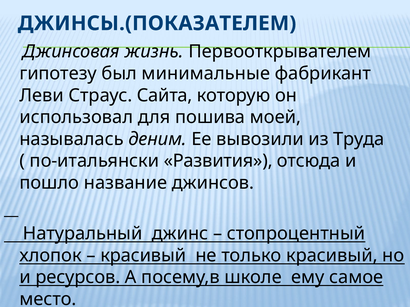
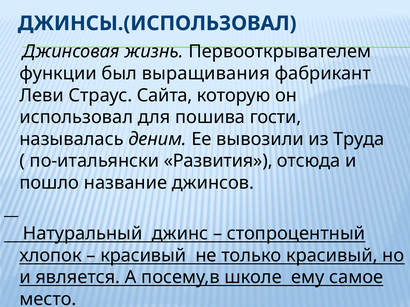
ДЖИНСЫ.(ПОКАЗАТЕЛЕМ: ДЖИНСЫ.(ПОКАЗАТЕЛЕМ -> ДЖИНСЫ.(ИСПОЛЬЗОВАЛ (157, 23)
гипотезу: гипотезу -> функции (58, 74)
минимальные: минимальные -> выращивания (206, 74)
моей: моей -> гости (276, 117)
ресурсов: ресурсов -> является (78, 278)
